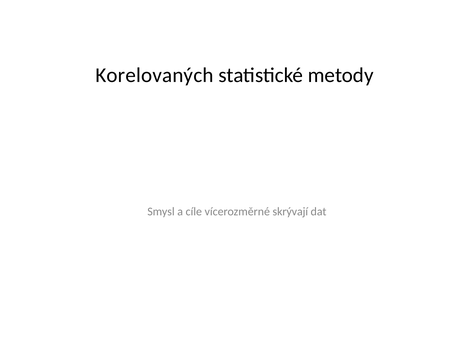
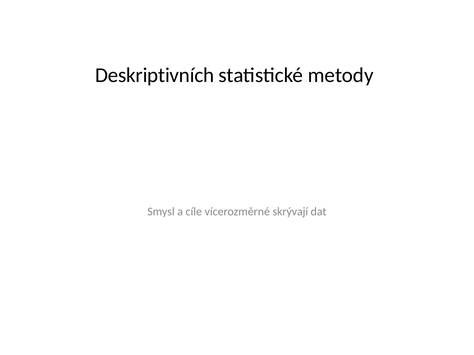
Korelovaných: Korelovaných -> Deskriptivních (155, 75)
